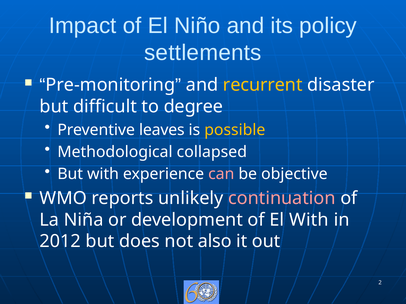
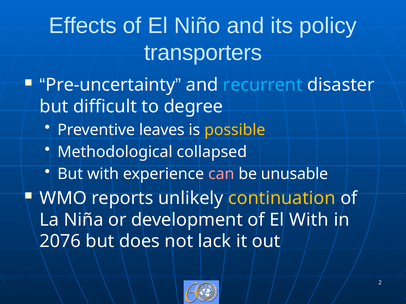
Impact: Impact -> Effects (83, 26)
settlements: settlements -> transporters (203, 53)
Pre-monitoring: Pre-monitoring -> Pre-uncertainty (110, 85)
recurrent colour: yellow -> light blue (263, 85)
objective: objective -> unusable (294, 174)
continuation colour: pink -> yellow (282, 198)
2012: 2012 -> 2076 (60, 242)
also: also -> lack (215, 242)
